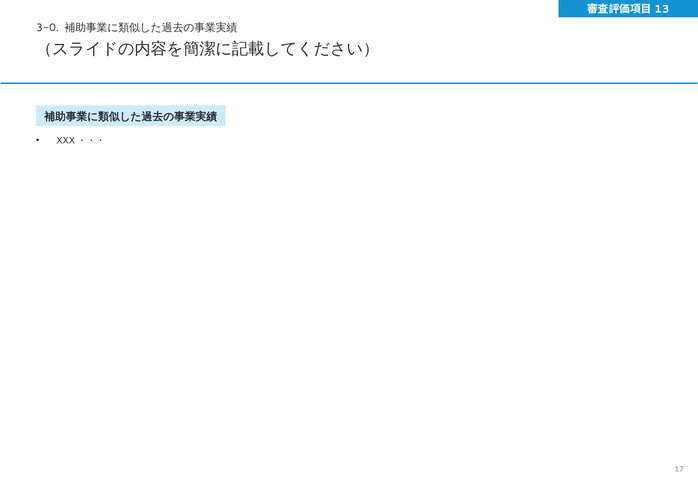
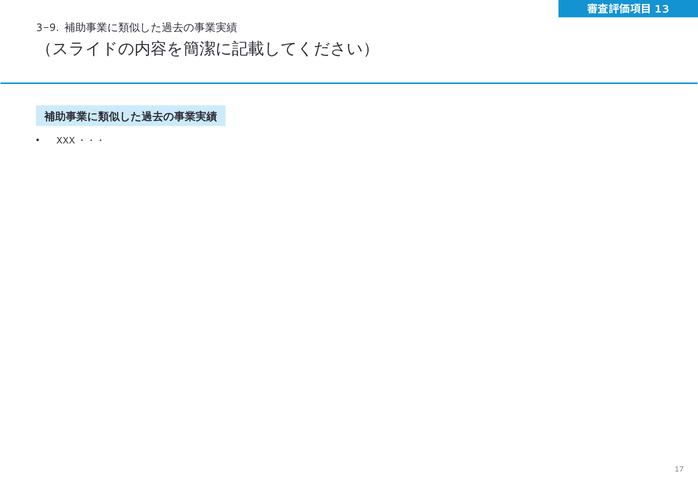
3-0: 3-0 -> 3-9 (48, 28)
